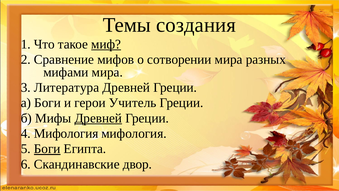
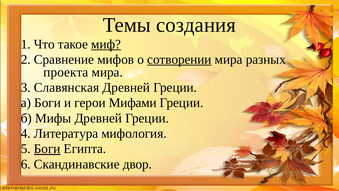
сотворении underline: none -> present (179, 59)
мифами: мифами -> проекта (66, 72)
Литература: Литература -> Славянская (67, 87)
Учитель: Учитель -> Мифами (133, 103)
Древней underline: present -> none (98, 118)
4 Мифология: Мифология -> Литература (66, 133)
